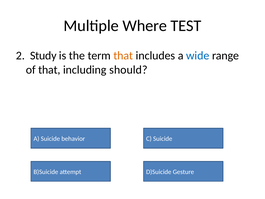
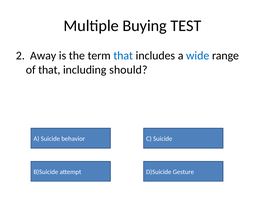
Where: Where -> Buying (145, 26)
Study: Study -> Away (43, 56)
that colour: orange -> blue (123, 56)
